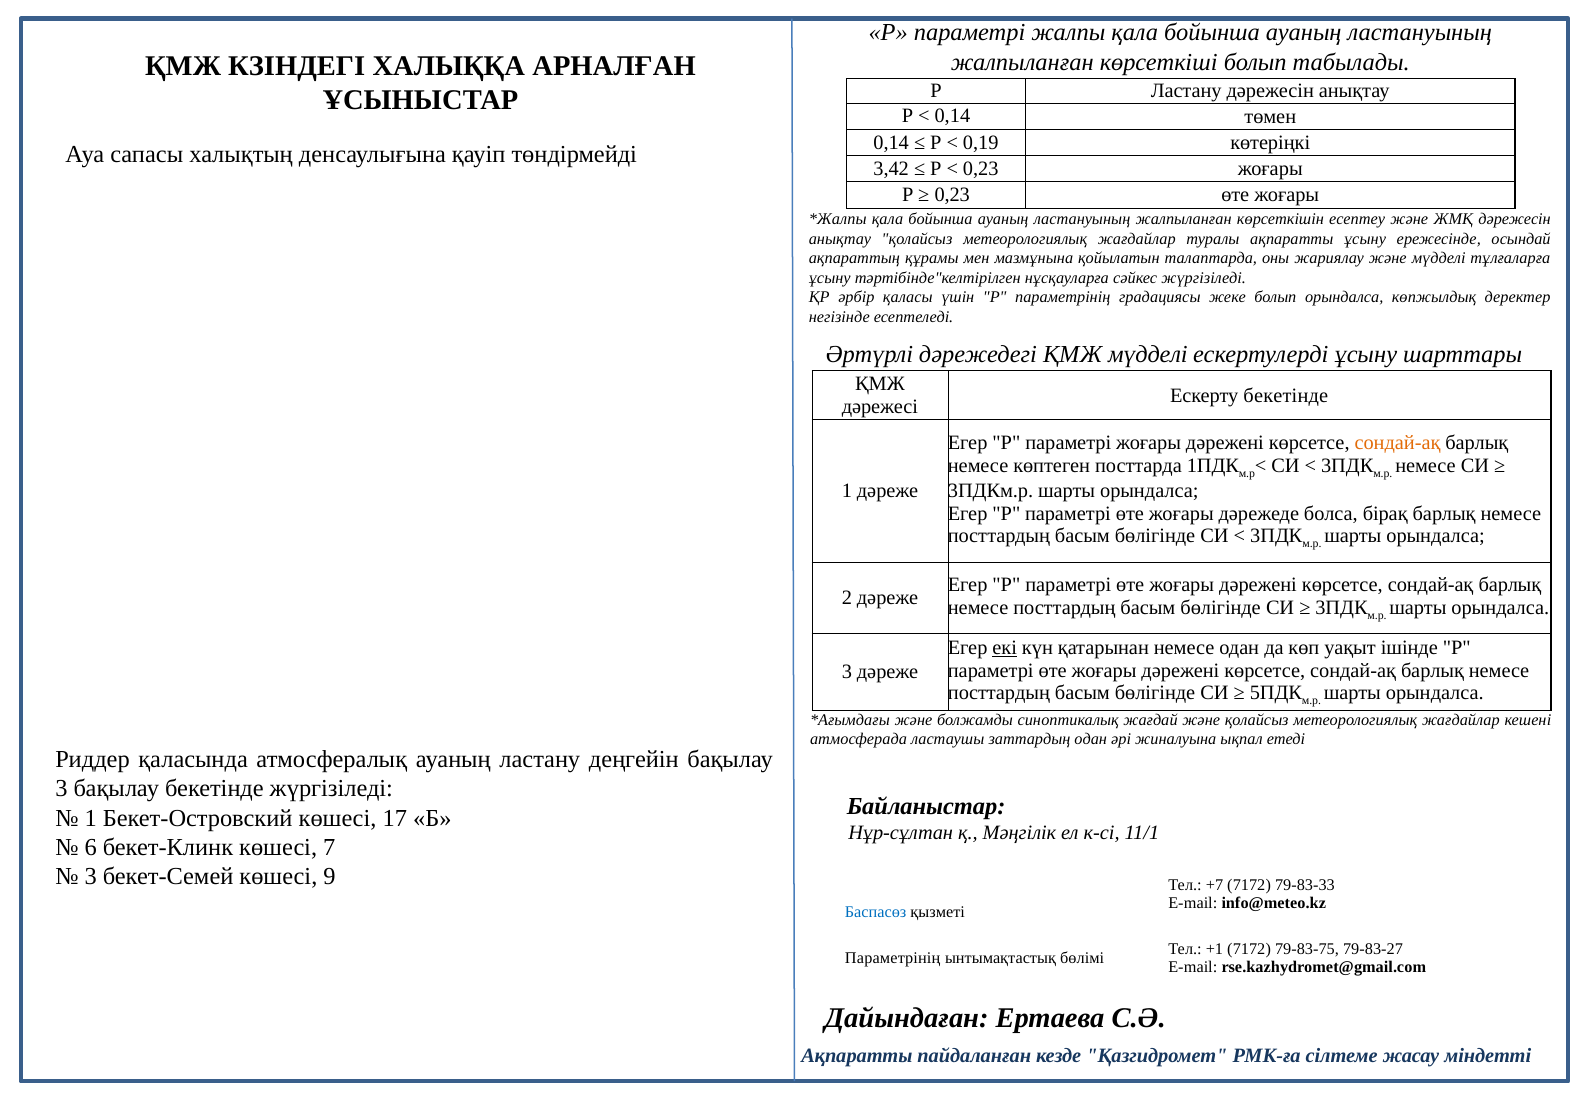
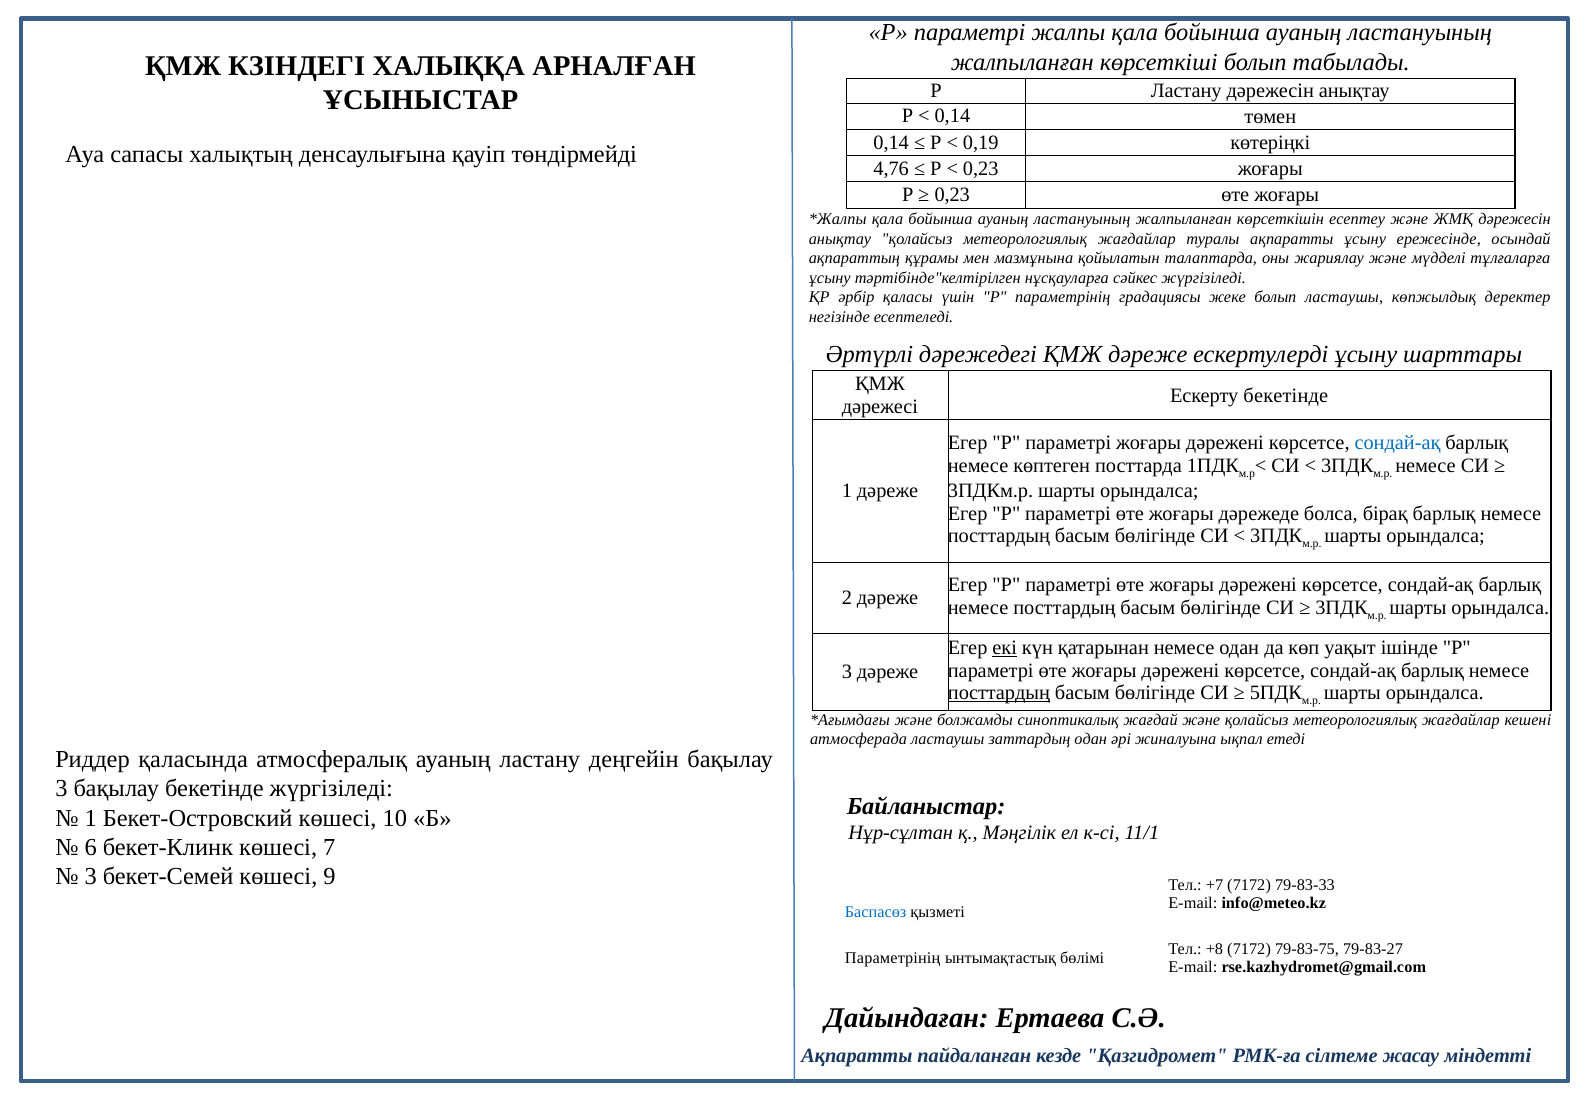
3,42: 3,42 -> 4,76 (891, 169)
болып орындалса: орындалса -> ластаушы (1344, 297)
ҚМЖ мүдделі: мүдделі -> дәреже (1148, 354)
сондай-ақ colour: orange -> blue (1397, 443)
посттардың underline: none -> present (999, 693)
17: 17 -> 10 (395, 818)
+1: +1 -> +8 (1214, 949)
